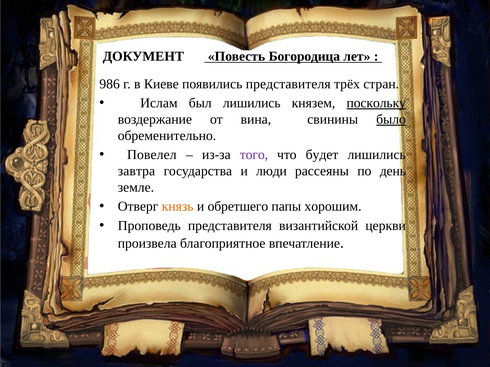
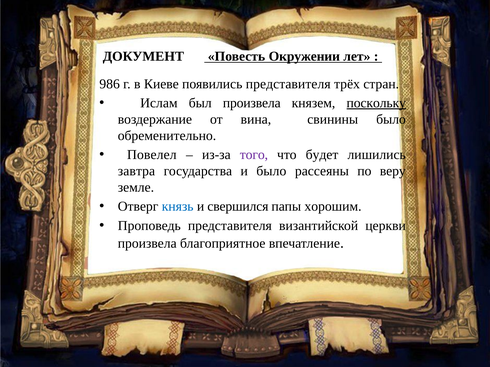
Богородица: Богородица -> Окружении (304, 56)
был лишились: лишились -> произвела (252, 103)
было underline: present -> none (391, 119)
и люди: люди -> было (271, 171)
день: день -> веру (393, 171)
князь colour: orange -> blue (178, 207)
обретшего: обретшего -> свершился (238, 207)
